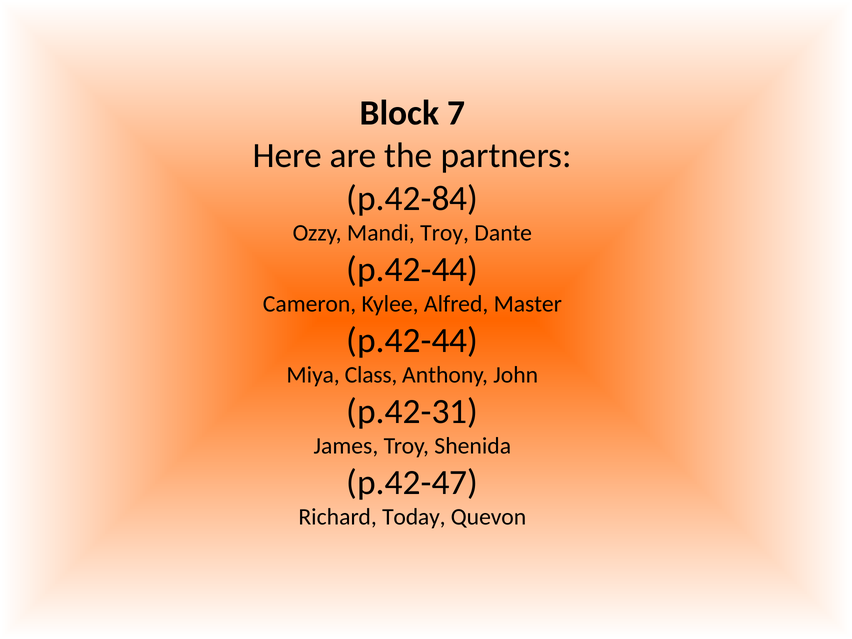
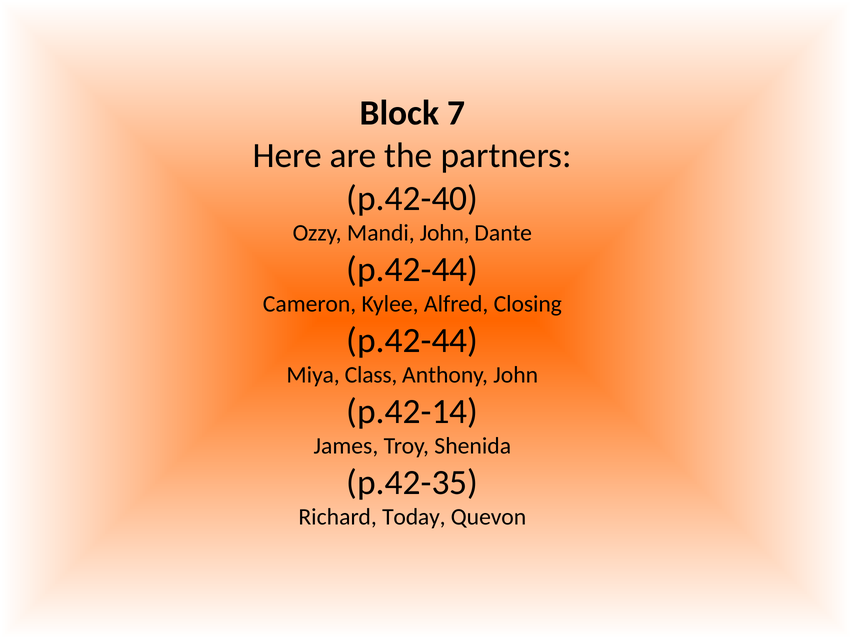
p.42-84: p.42-84 -> p.42-40 (412, 198)
Mandi Troy: Troy -> John (445, 233)
Master: Master -> Closing (528, 304)
p.42-31: p.42-31 -> p.42-14 (412, 411)
p.42-47: p.42-47 -> p.42-35 (412, 482)
